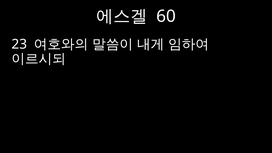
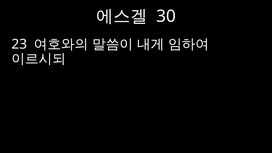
60: 60 -> 30 (166, 16)
